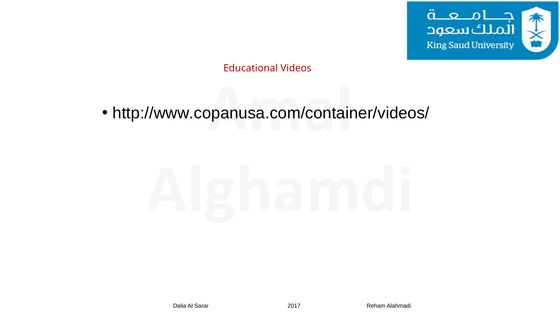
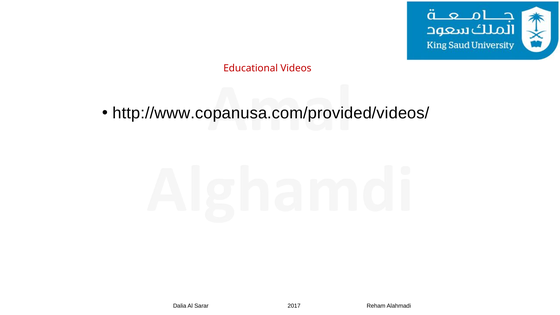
http://www.copanusa.com/container/videos/: http://www.copanusa.com/container/videos/ -> http://www.copanusa.com/provided/videos/ (271, 113)
